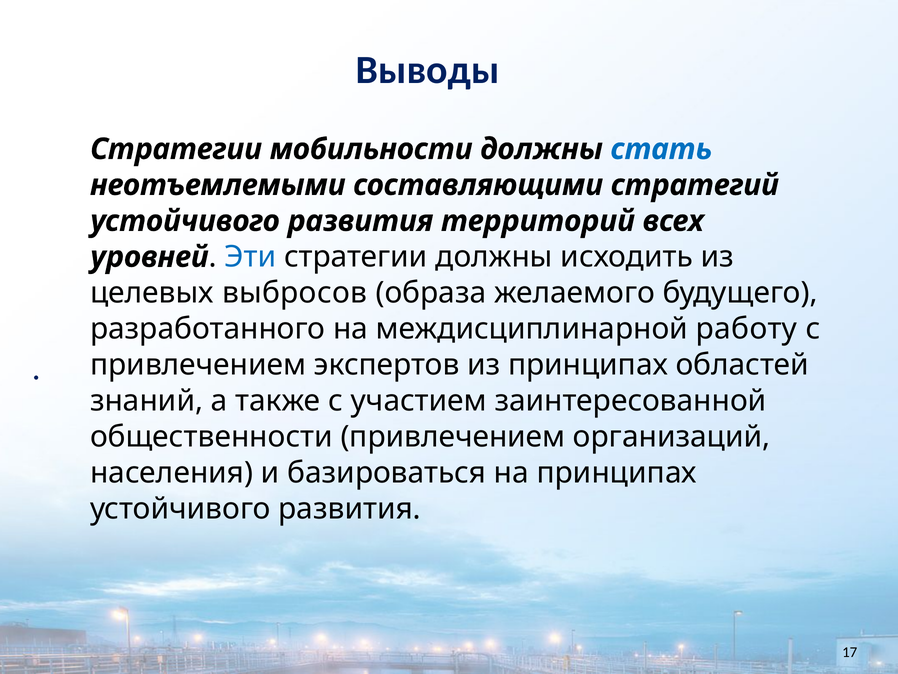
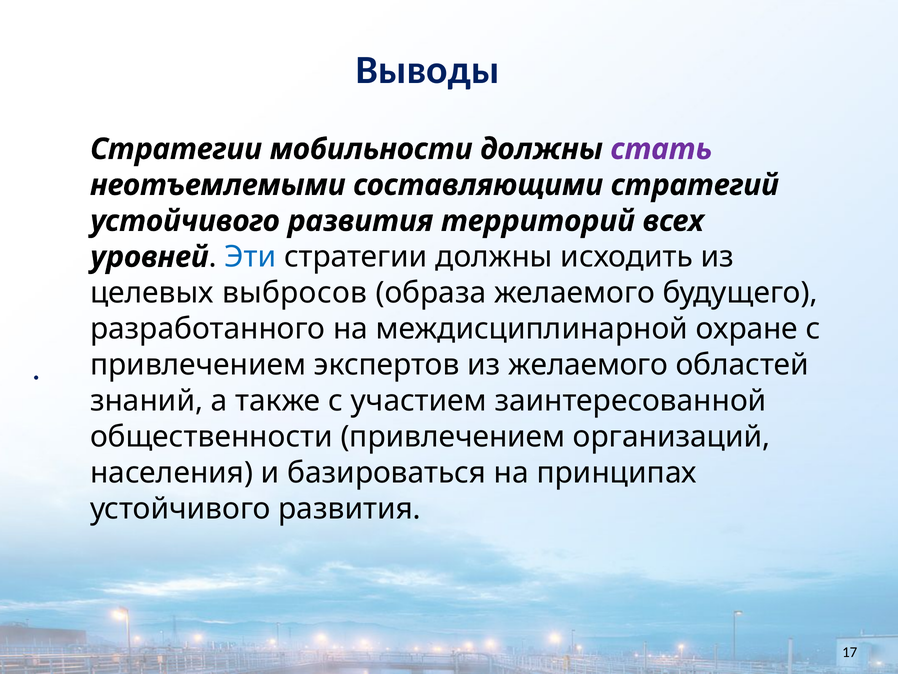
стать colour: blue -> purple (661, 149)
работу: работу -> охране (747, 329)
из принципах: принципах -> желаемого (588, 365)
